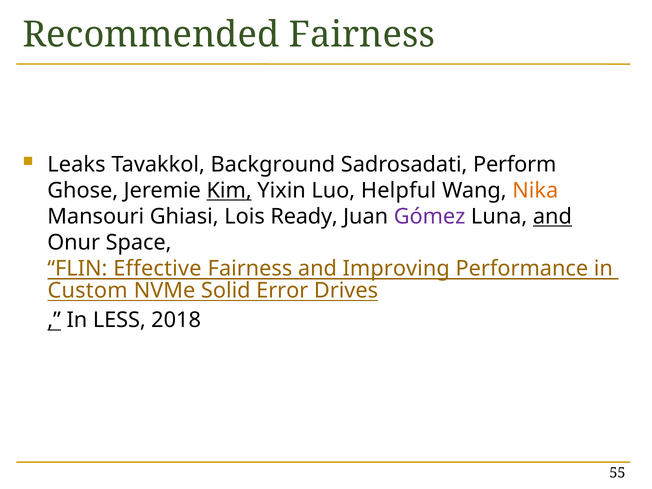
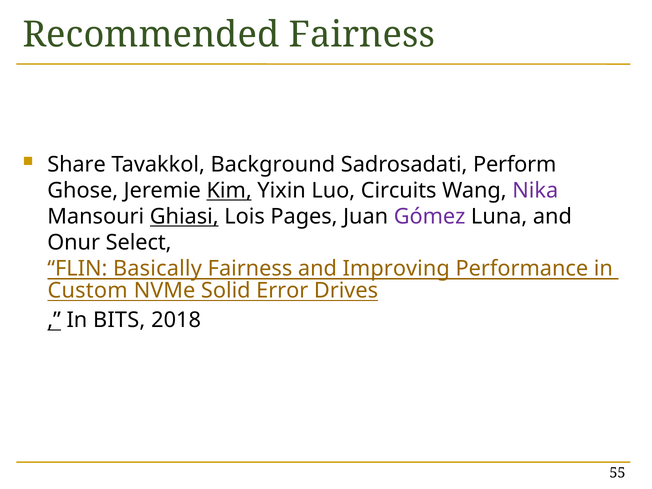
Leaks: Leaks -> Share (77, 165)
Helpful: Helpful -> Circuits (399, 191)
Nika colour: orange -> purple (535, 191)
Ghiasi underline: none -> present (184, 217)
Ready: Ready -> Pages (304, 217)
and underline: present -> none (552, 217)
Space: Space -> Select (139, 243)
Effective: Effective -> Basically (157, 269)
LESS: LESS -> BITS (119, 320)
